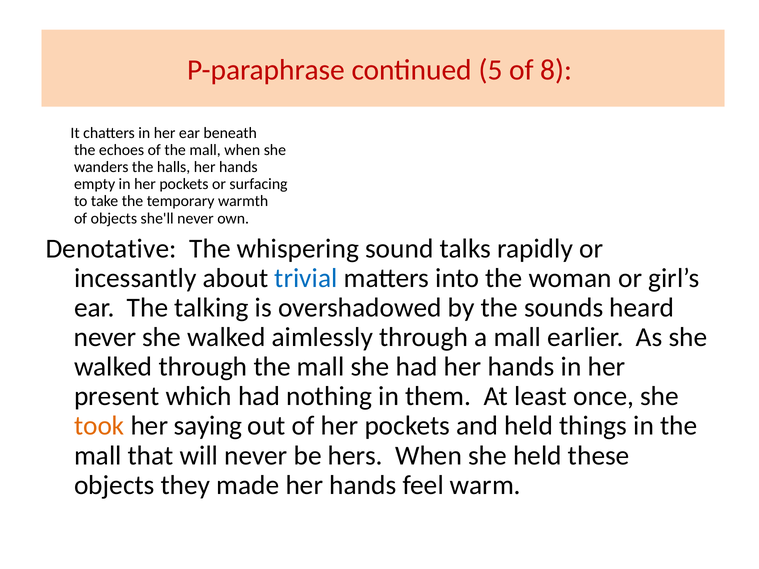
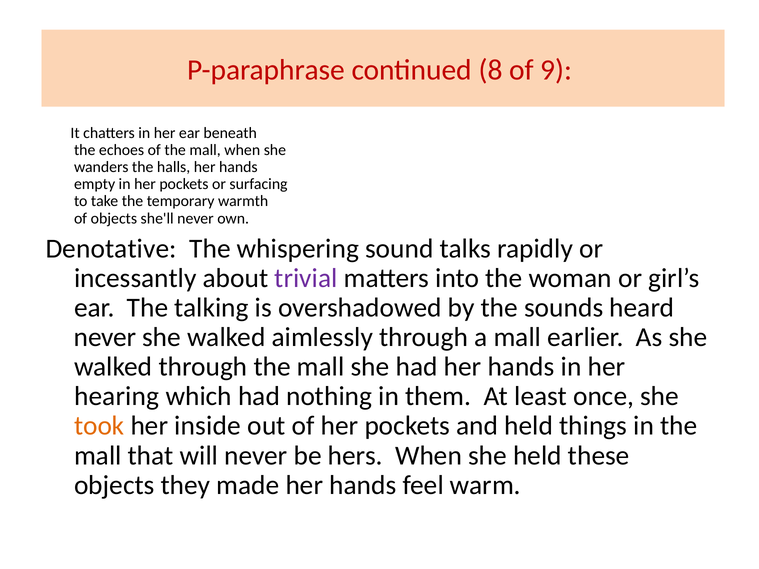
5: 5 -> 8 (491, 70)
8: 8 -> 9 (556, 70)
trivial colour: blue -> purple (306, 278)
present: present -> hearing (117, 397)
saying: saying -> inside (208, 426)
